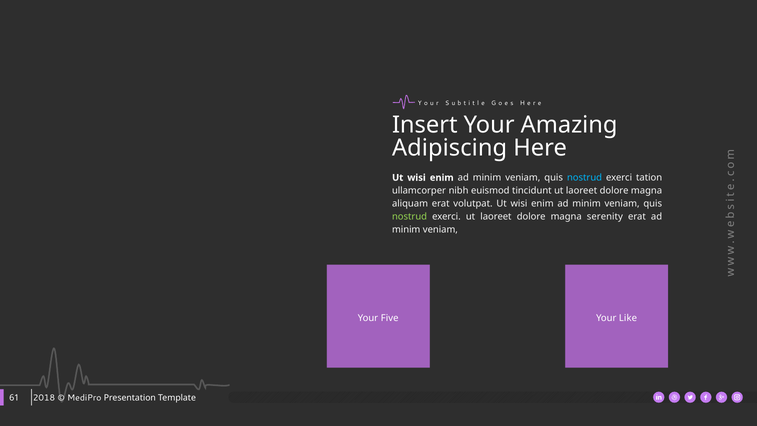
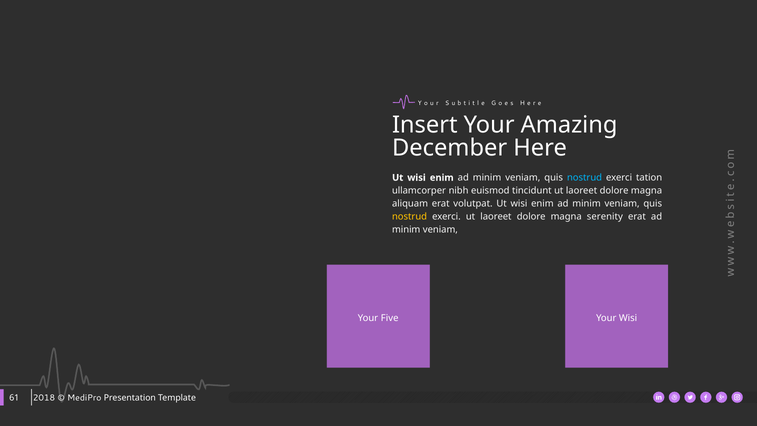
Adipiscing: Adipiscing -> December (450, 148)
nostrud colour: light green -> yellow (410, 216)
Your Like: Like -> Wisi (628, 318)
